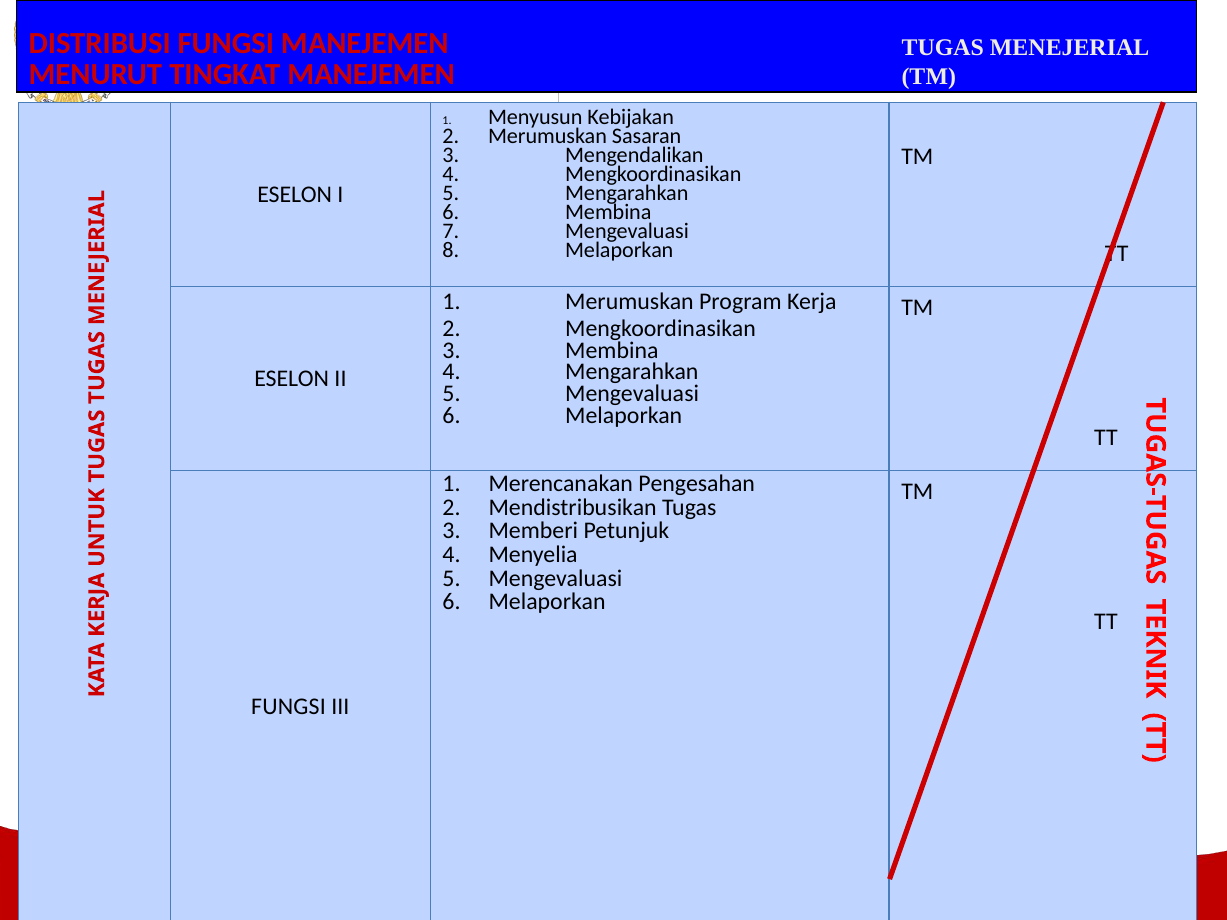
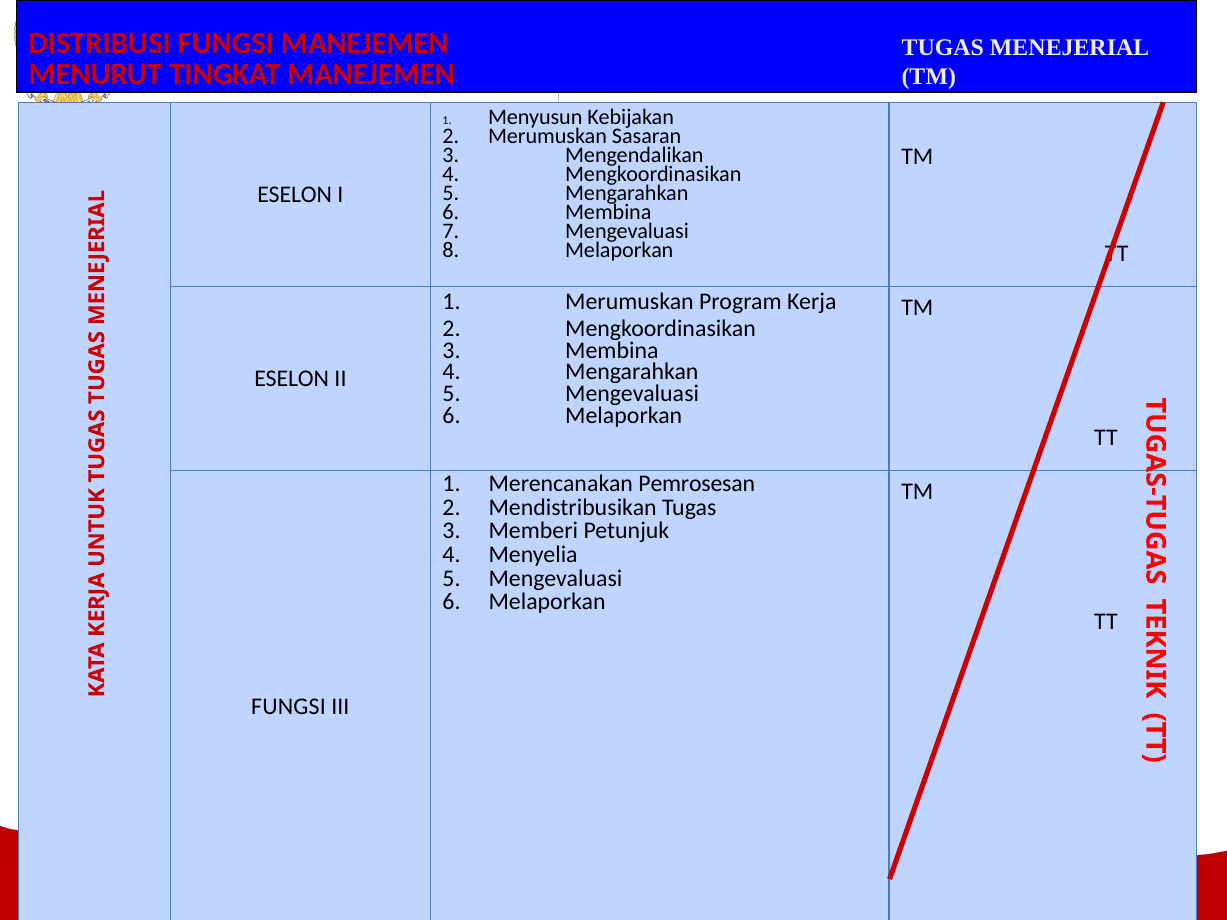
Pengesahan: Pengesahan -> Pemrosesan (697, 484)
